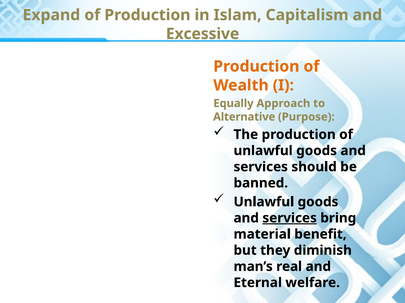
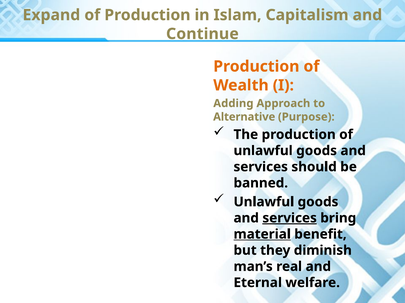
Excessive: Excessive -> Continue (202, 34)
Equally: Equally -> Adding (233, 104)
material underline: none -> present (262, 235)
